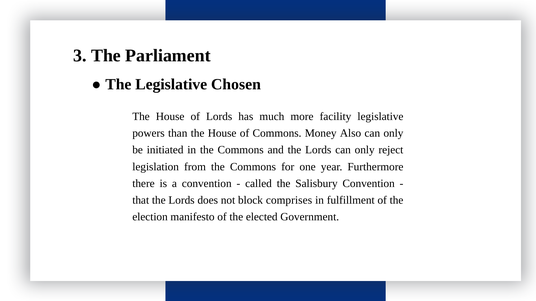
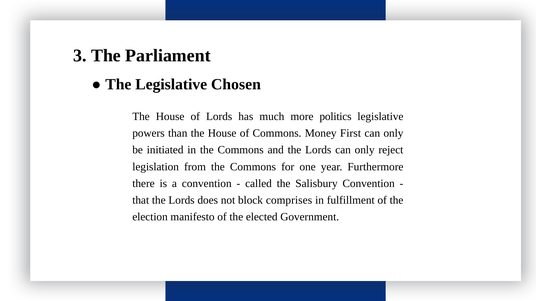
facility: facility -> politics (336, 117)
Also: Also -> First (350, 133)
